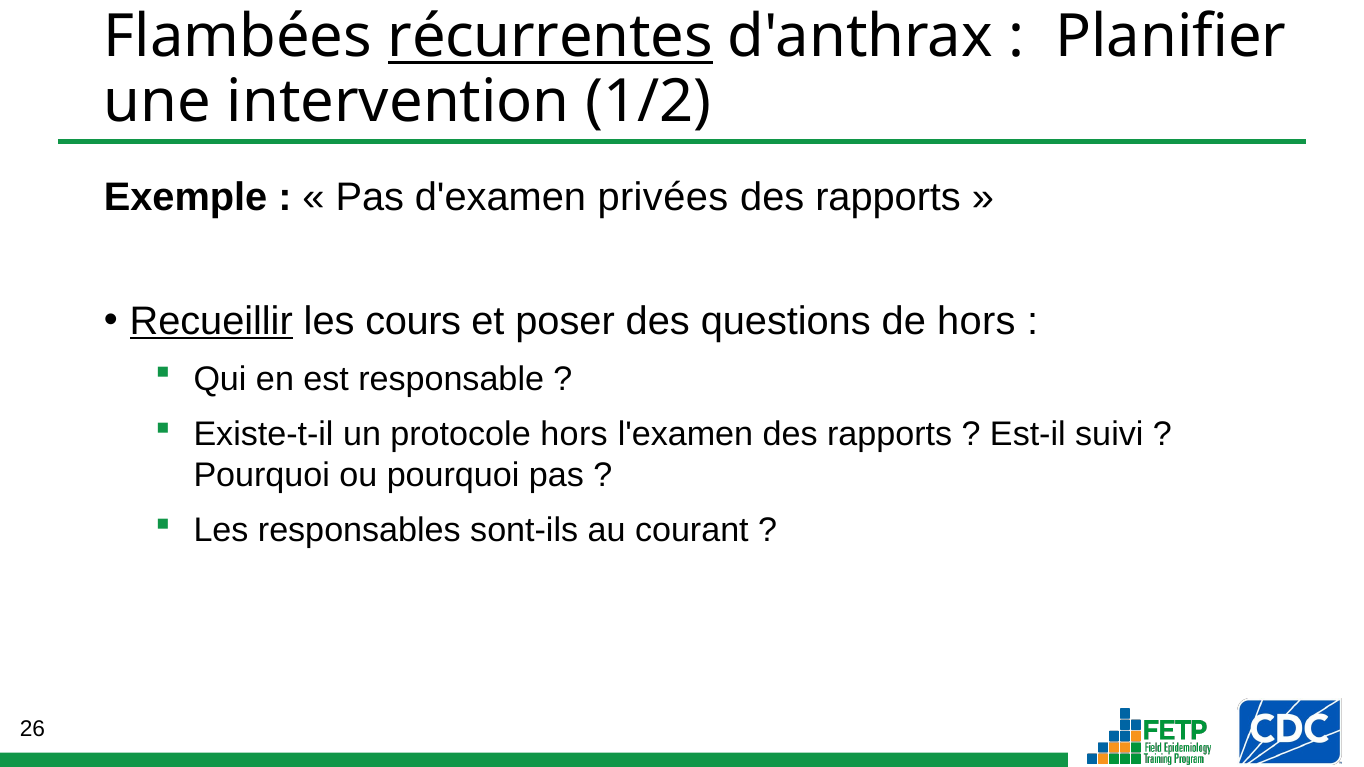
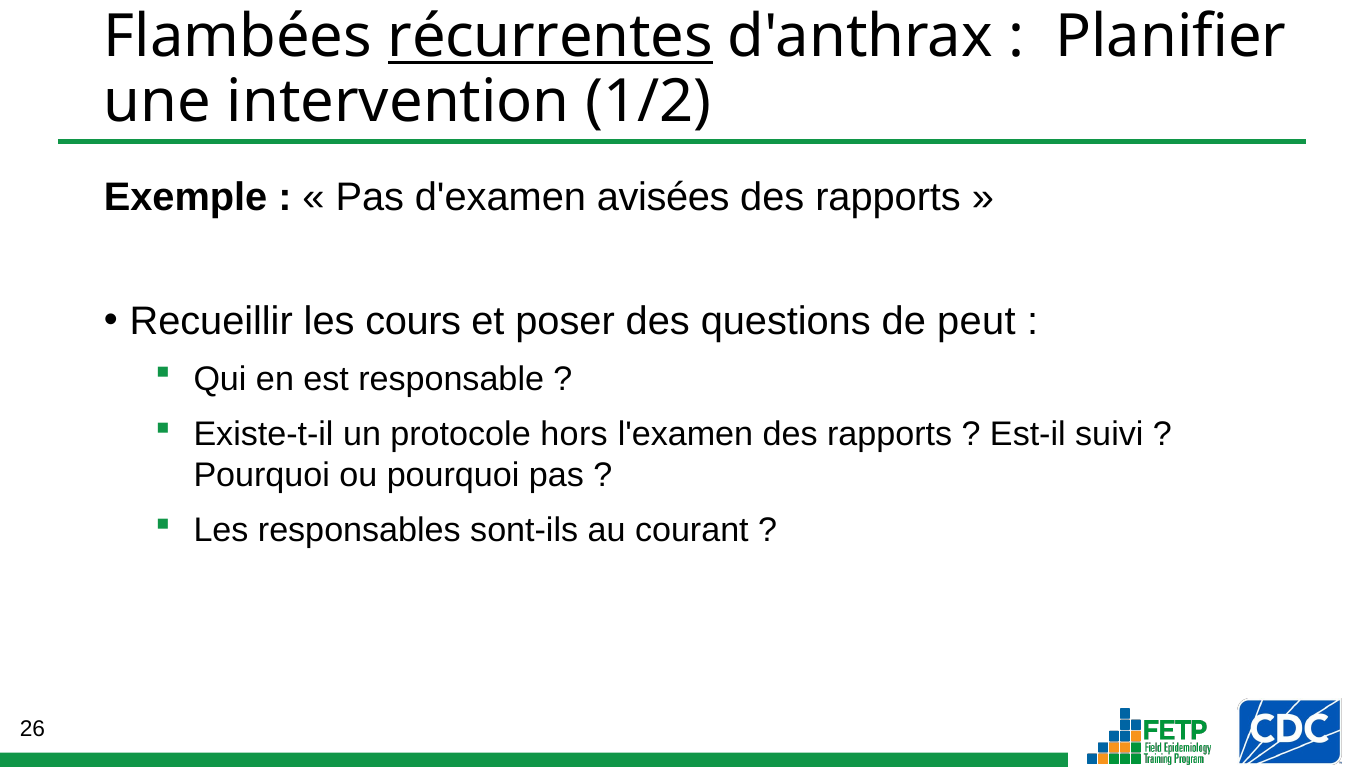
privées: privées -> avisées (663, 197)
Recueillir underline: present -> none (211, 321)
de hors: hors -> peut (976, 321)
